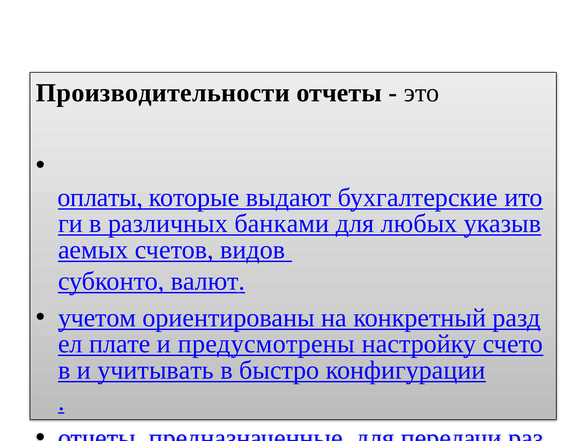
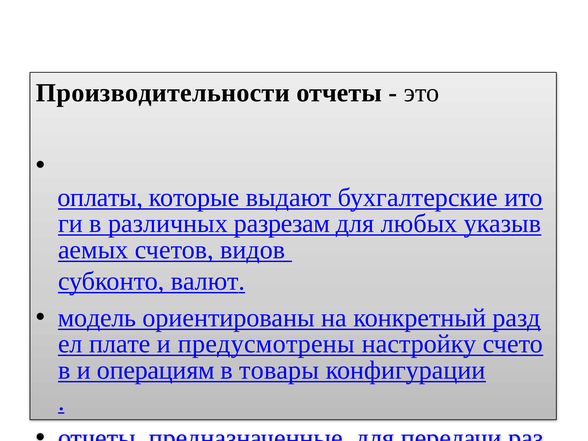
банками: банками -> разрезам (282, 224)
учетом: учетом -> модель (97, 318)
учитывать: учитывать -> операциям (156, 370)
быстро: быстро -> товары (279, 370)
